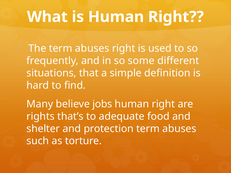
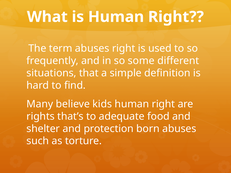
jobs: jobs -> kids (102, 104)
protection term: term -> born (148, 129)
